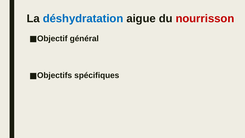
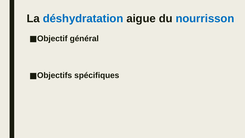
nourrisson colour: red -> blue (205, 19)
